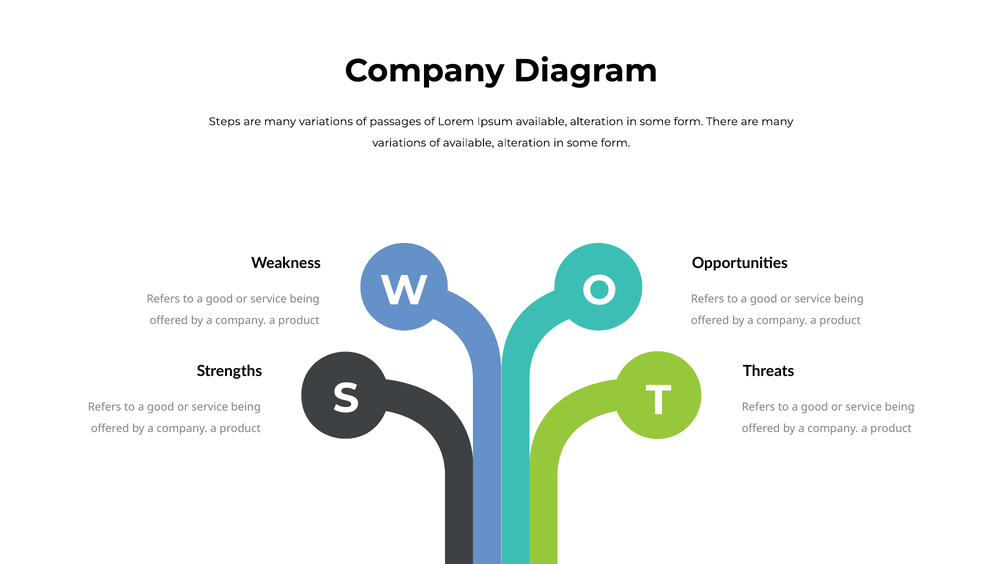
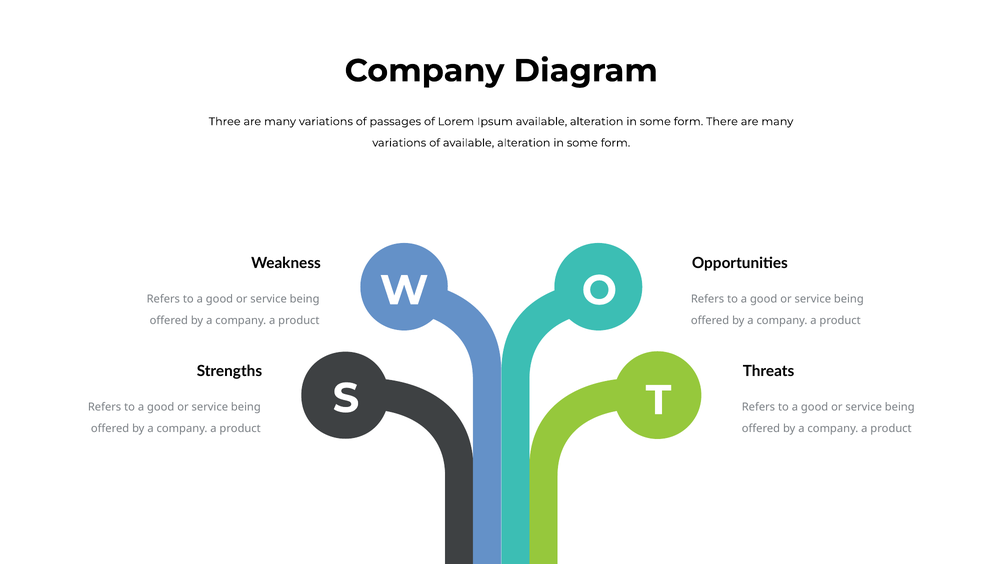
Steps: Steps -> Three (225, 122)
